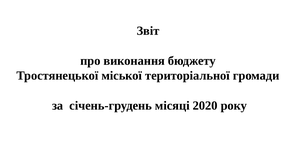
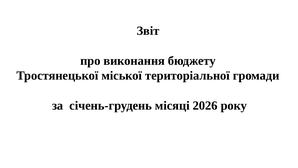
2020: 2020 -> 2026 (205, 105)
